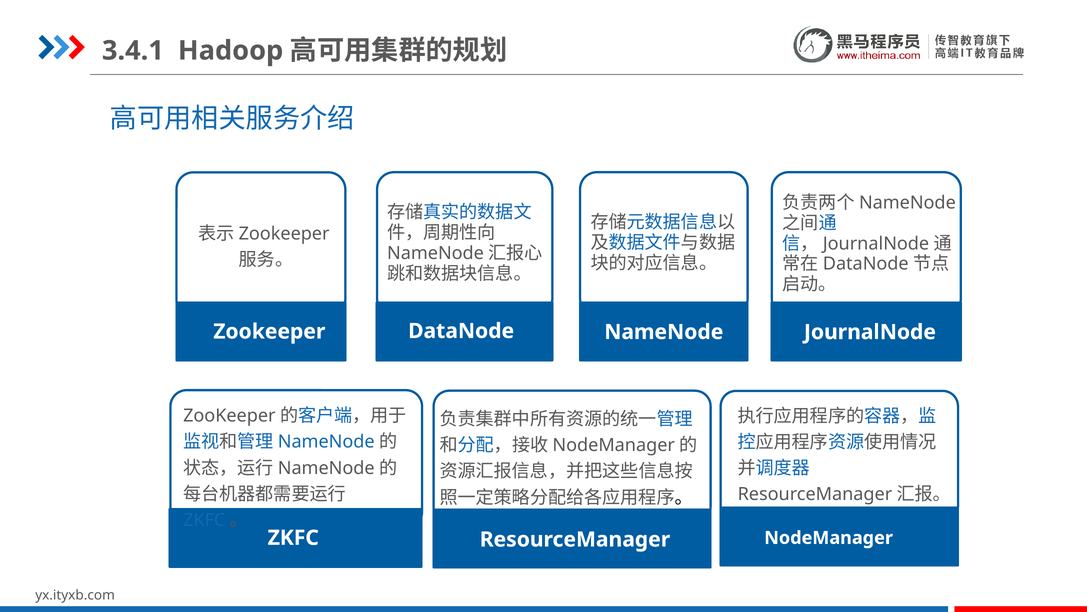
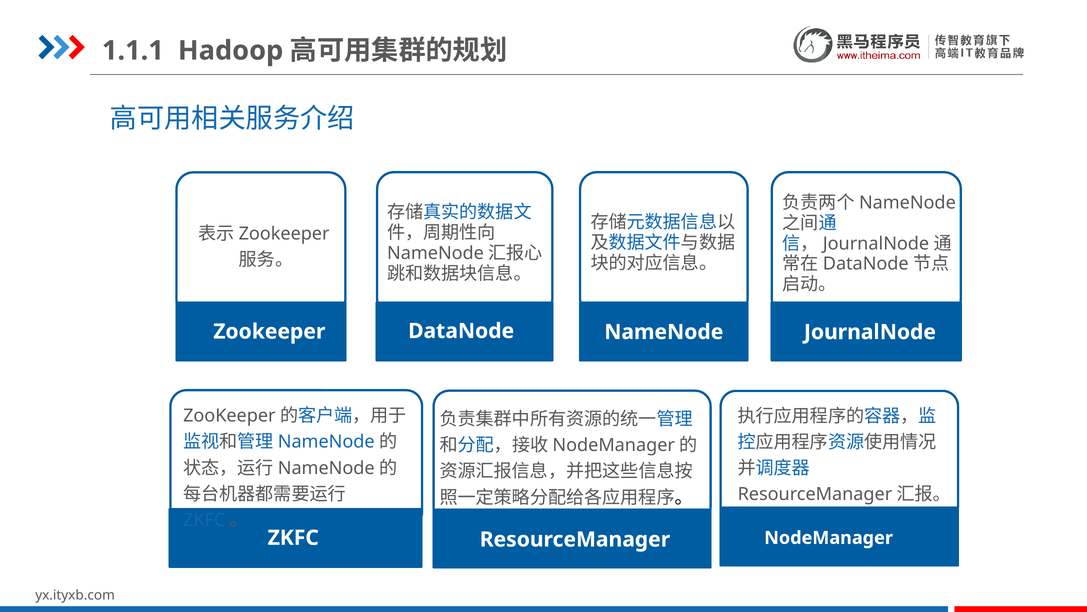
3.4.1: 3.4.1 -> 1.1.1 (133, 51)
